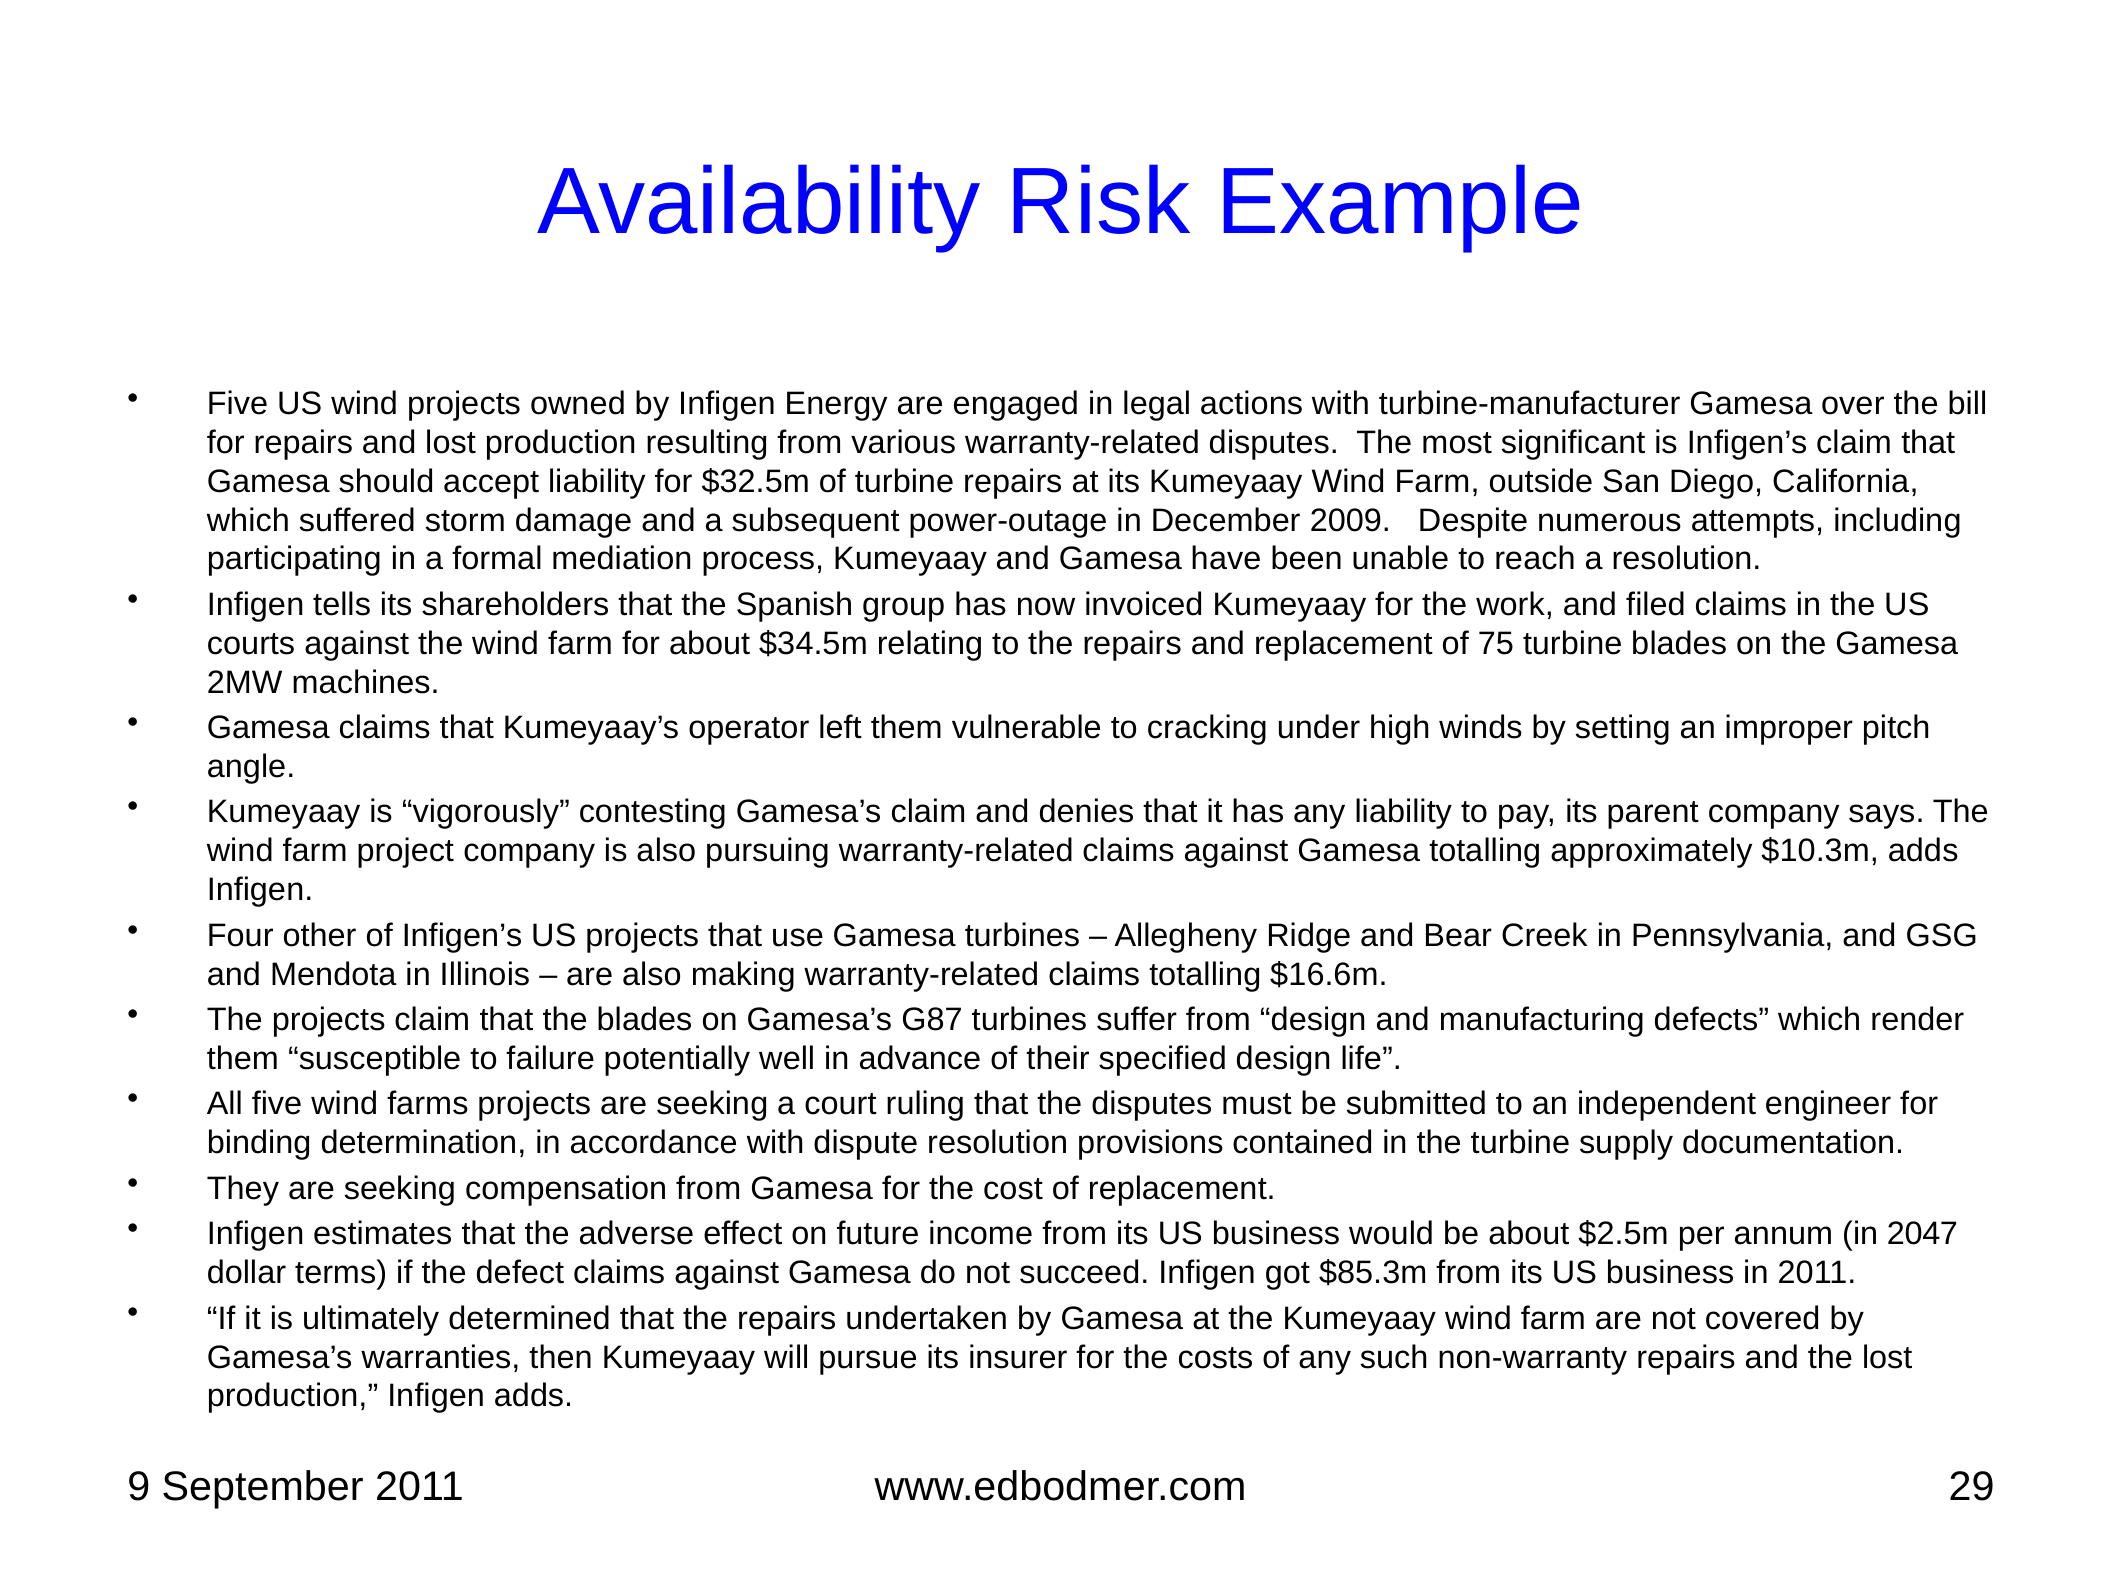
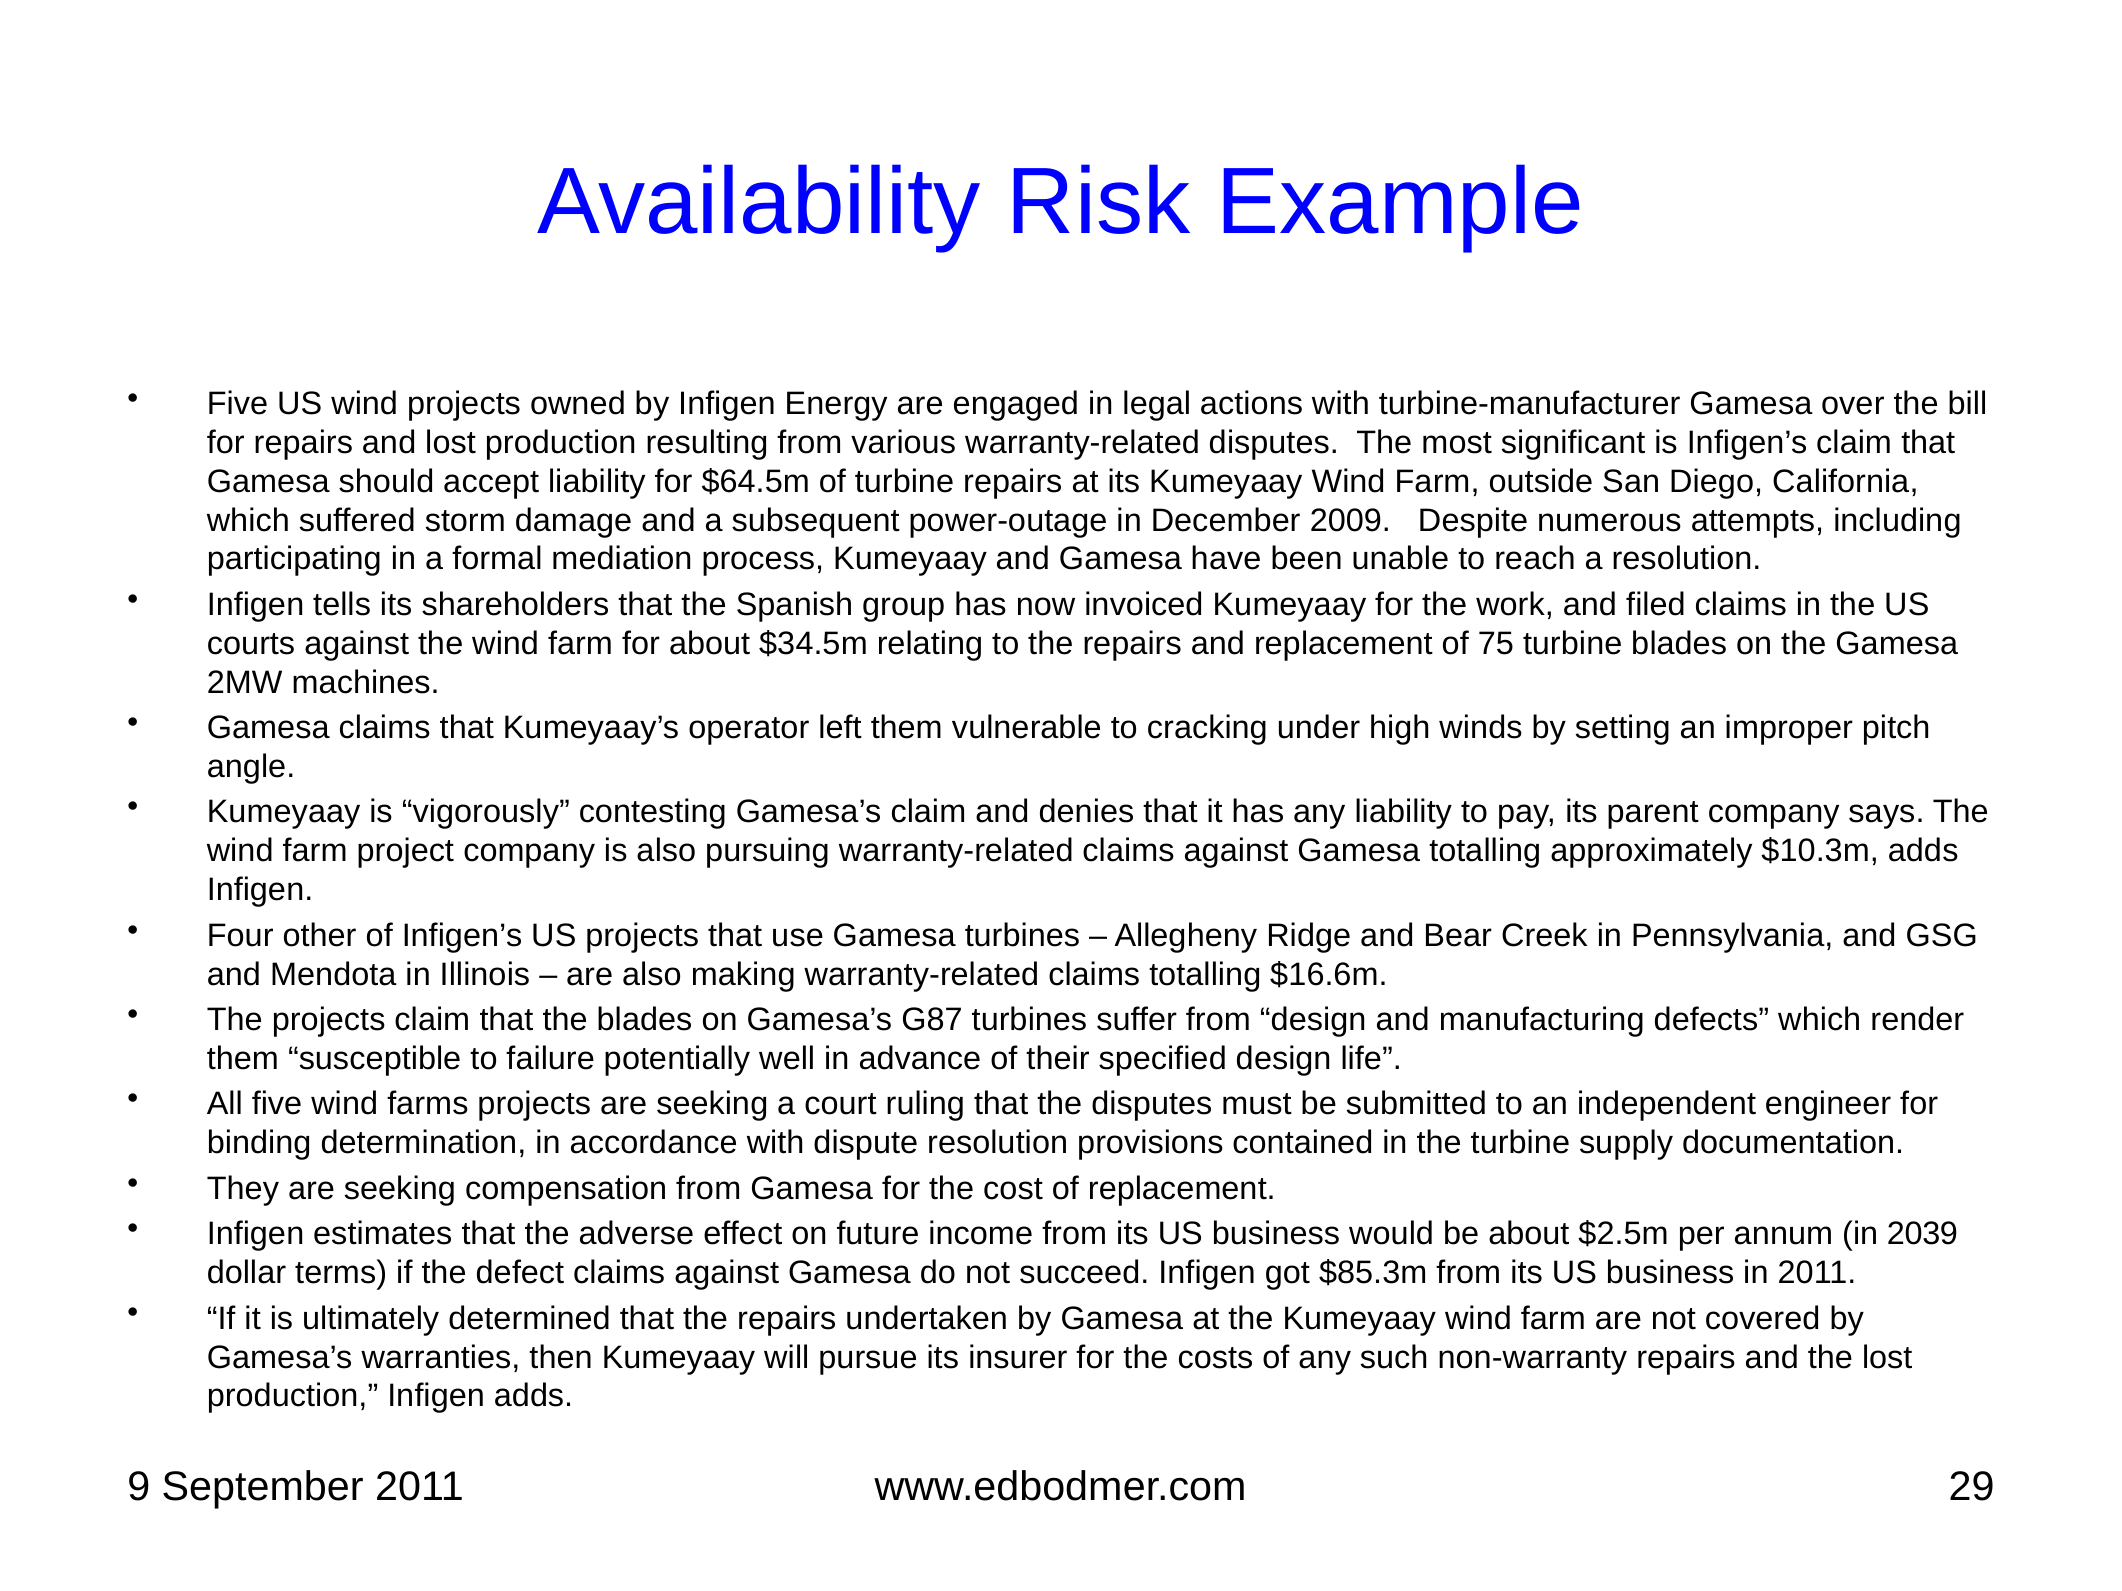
$32.5m: $32.5m -> $64.5m (756, 482)
2047: 2047 -> 2039 (1922, 1234)
